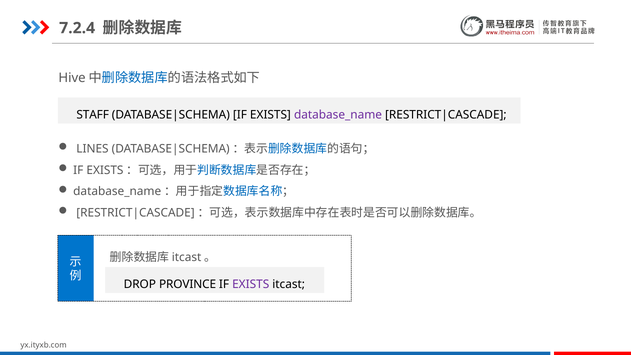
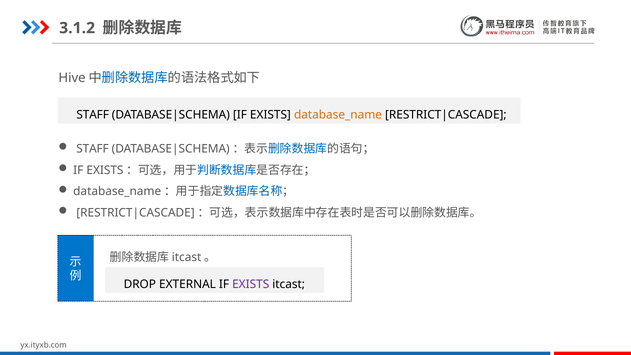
7.2.4: 7.2.4 -> 3.1.2 (77, 28)
database_name colour: purple -> orange (338, 115)
LINES: LINES -> STAFF (93, 149)
PROVINCE: PROVINCE -> EXTERNAL (187, 284)
